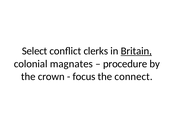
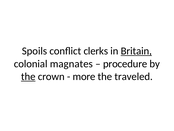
Select: Select -> Spoils (35, 51)
the underline: none -> present (28, 76)
focus: focus -> more (84, 76)
connect: connect -> traveled (134, 76)
